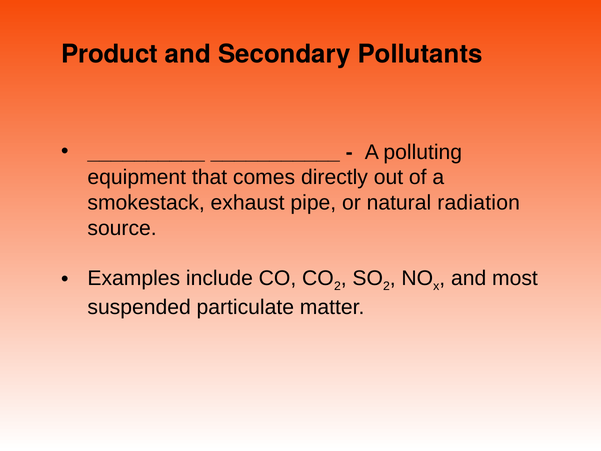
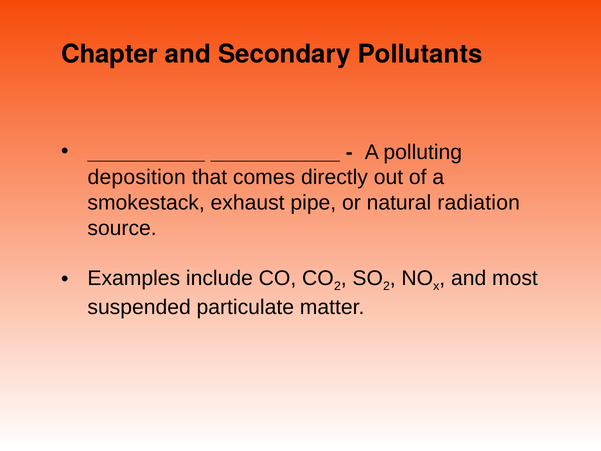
Product: Product -> Chapter (109, 54)
equipment: equipment -> deposition (137, 177)
